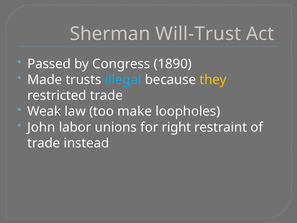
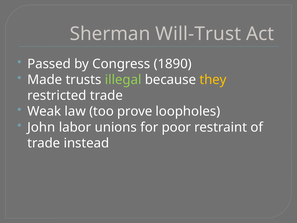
illegal colour: light blue -> light green (123, 80)
make: make -> prove (135, 111)
right: right -> poor (176, 127)
